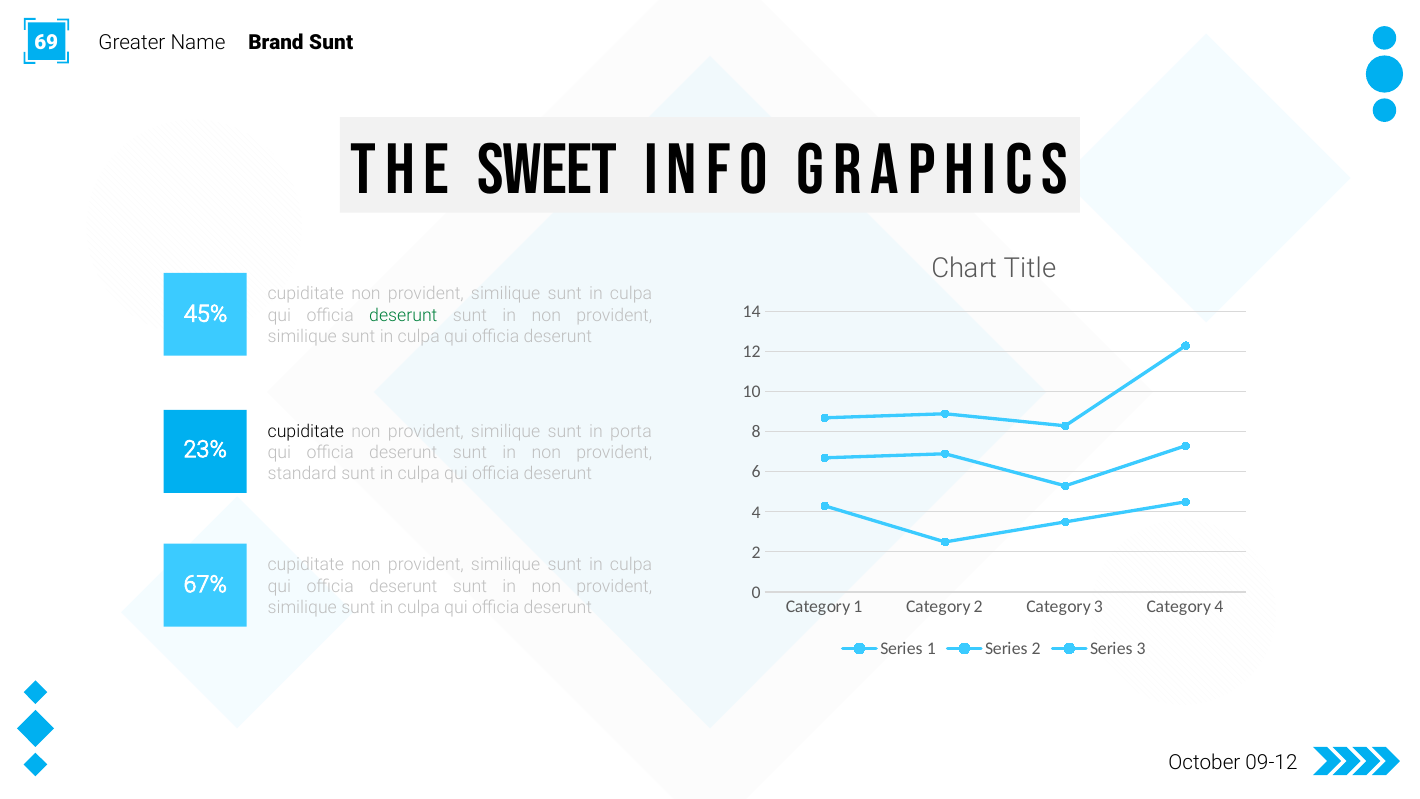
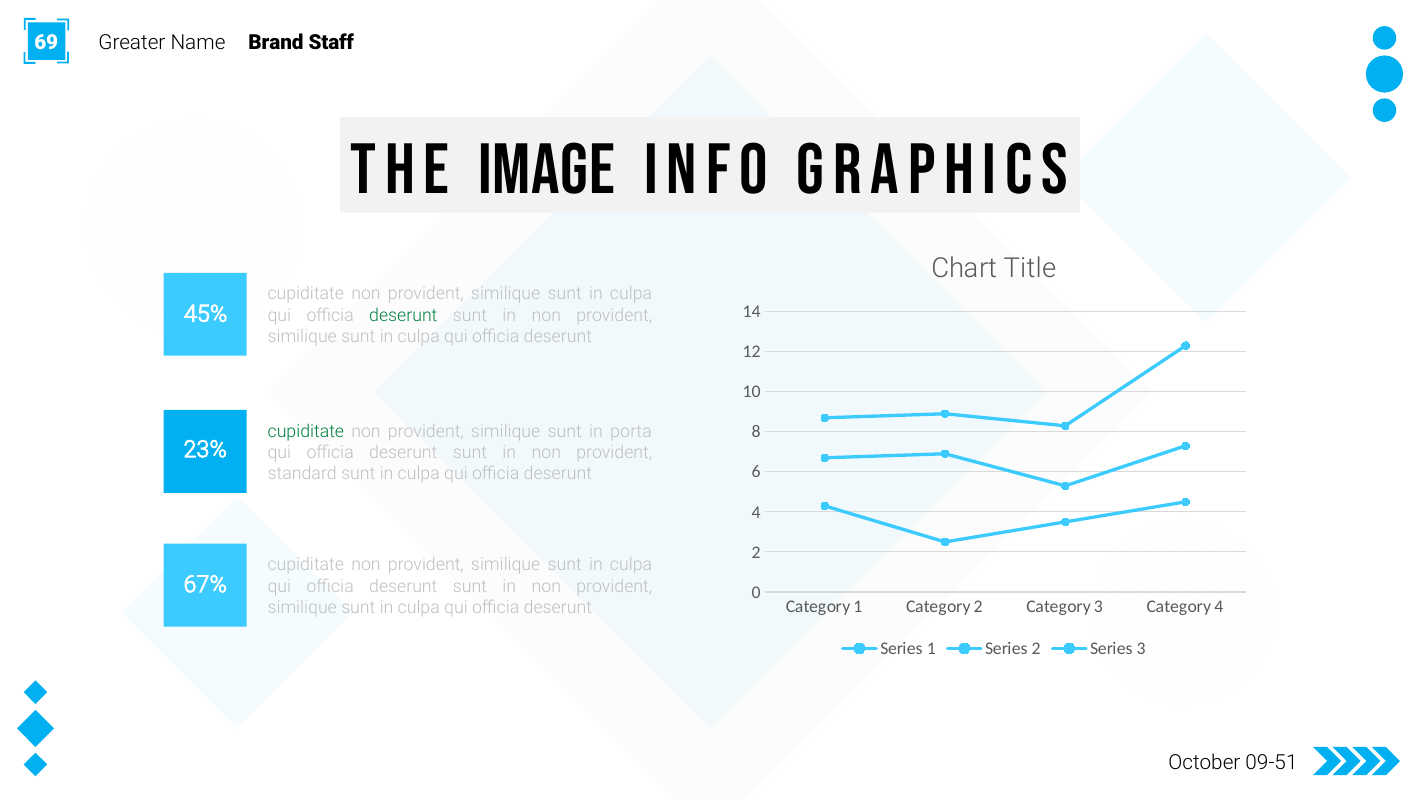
Brand Sunt: Sunt -> Staff (331, 43)
sweet: sweet -> image (547, 170)
cupiditate colour: black -> green (306, 431)
09-12: 09-12 -> 09-51 (1271, 762)
